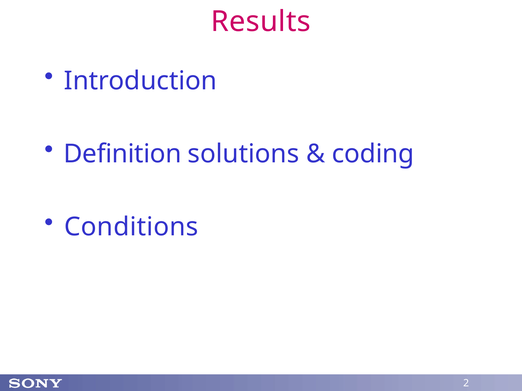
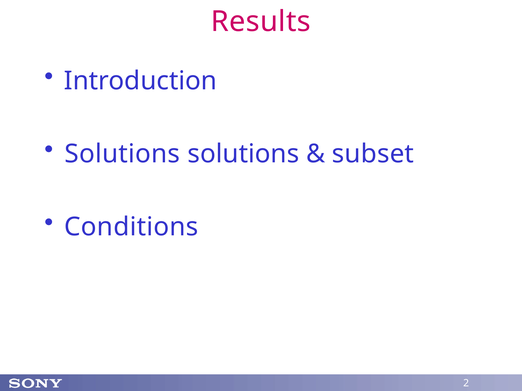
Definition: Definition -> Solutions (122, 154)
coding: coding -> subset (373, 154)
